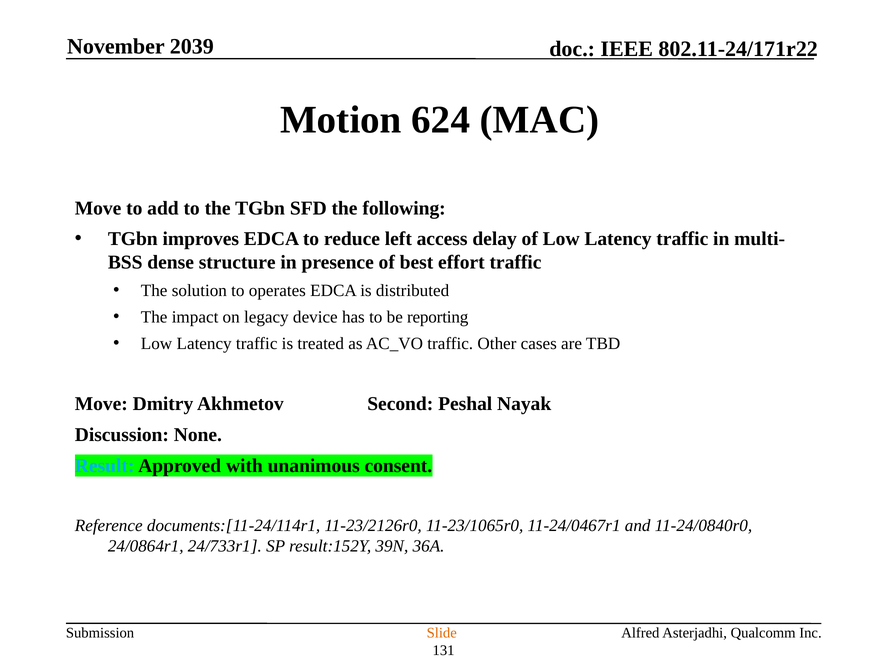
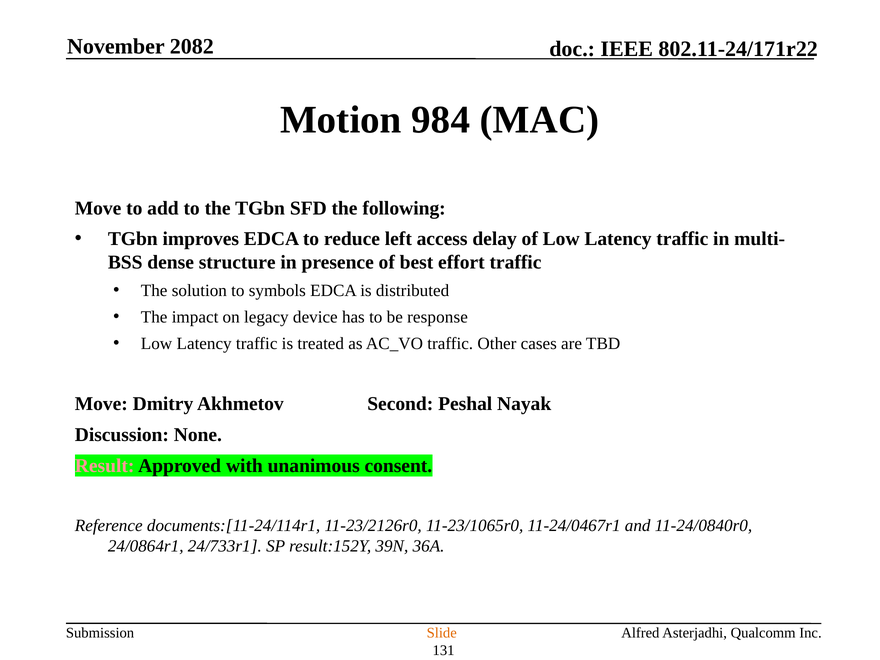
2039: 2039 -> 2082 (192, 47)
624: 624 -> 984 (441, 120)
operates: operates -> symbols (277, 290)
reporting: reporting -> response (438, 317)
Result colour: light blue -> pink (105, 466)
